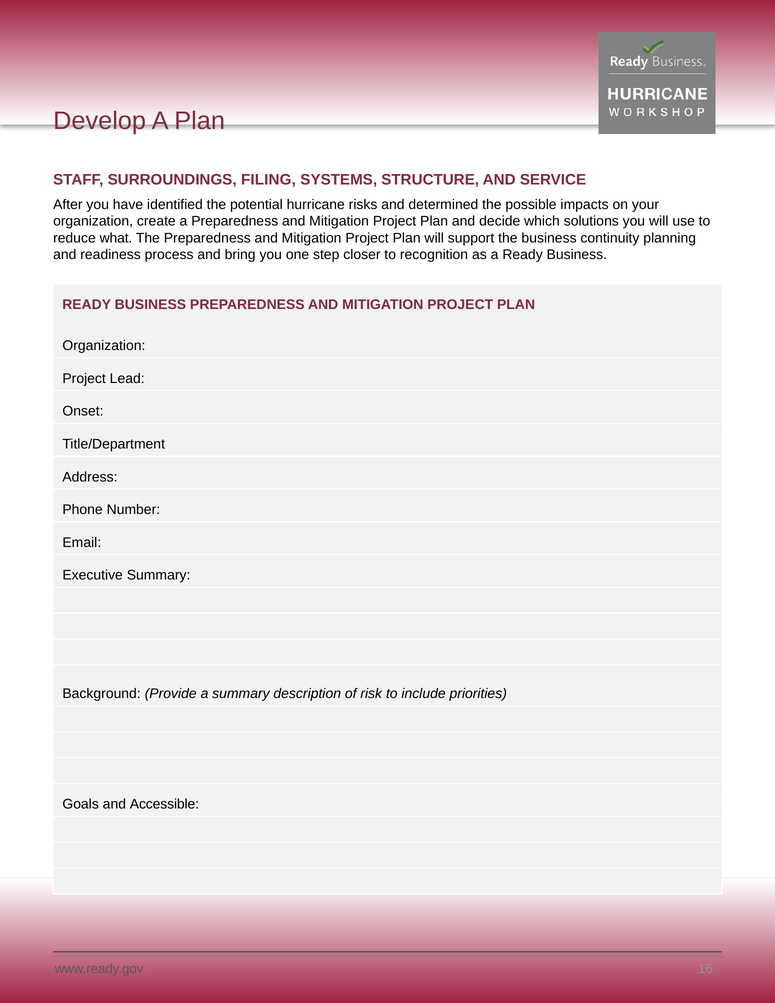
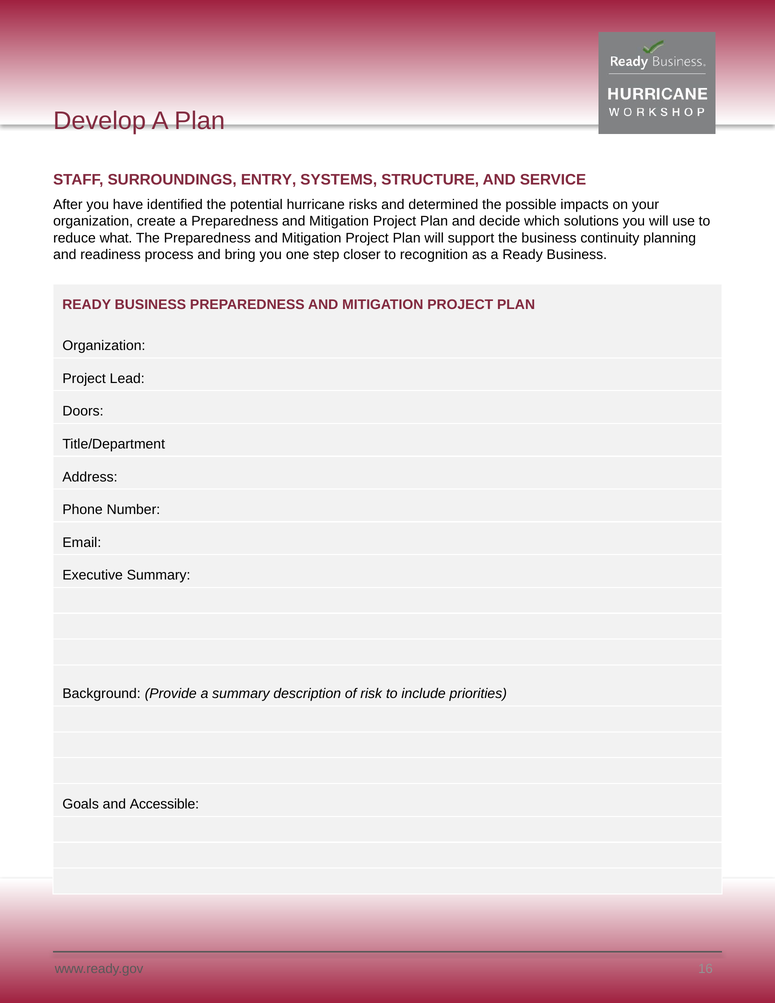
FILING: FILING -> ENTRY (269, 180)
Onset: Onset -> Doors (83, 411)
